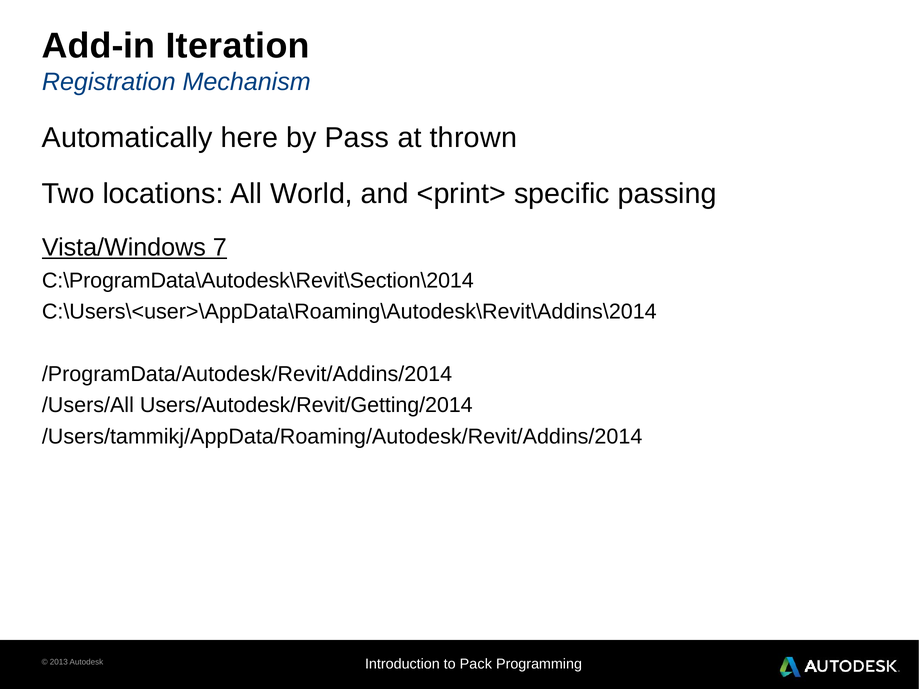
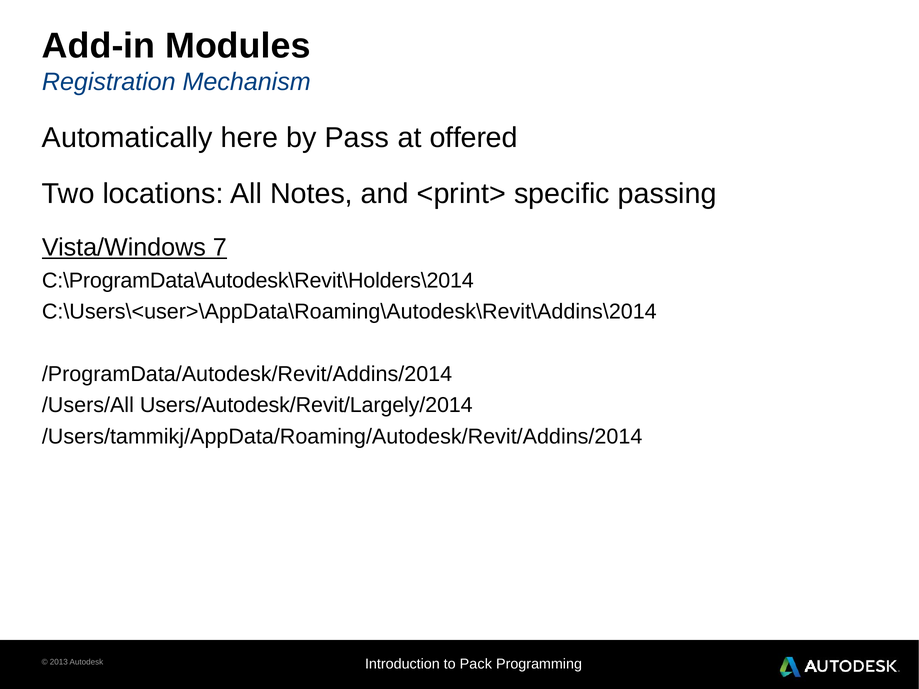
Iteration: Iteration -> Modules (238, 46)
thrown: thrown -> offered (474, 138)
World: World -> Notes (312, 194)
C:\ProgramData\Autodesk\Revit\Section\2014: C:\ProgramData\Autodesk\Revit\Section\2014 -> C:\ProgramData\Autodesk\Revit\Holders\2014 (258, 280)
Users/Autodesk/Revit/Getting/2014: Users/Autodesk/Revit/Getting/2014 -> Users/Autodesk/Revit/Largely/2014 (306, 405)
